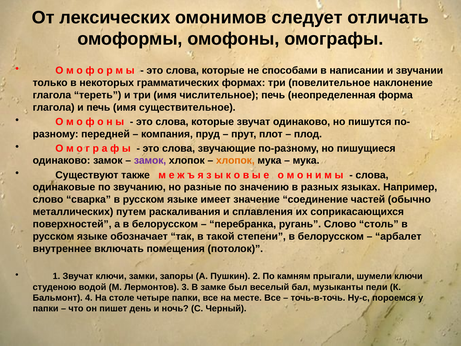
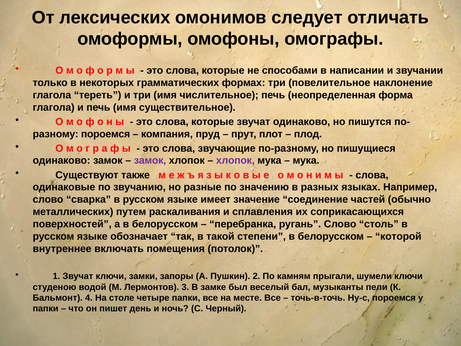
передней: передней -> пороемся (106, 134)
хлопок colour: orange -> purple (235, 160)
арбалет: арбалет -> которой (398, 236)
